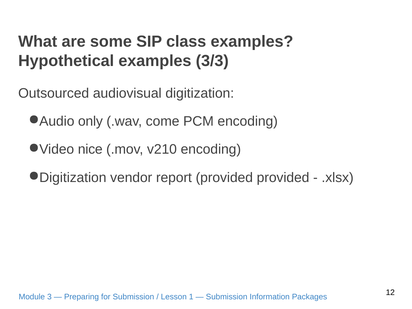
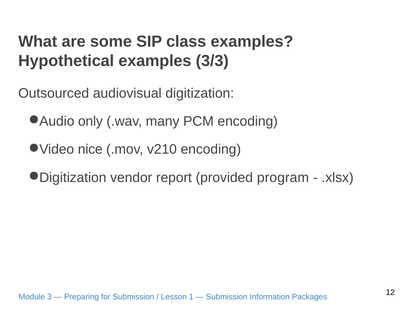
come: come -> many (163, 121)
provided provided: provided -> program (283, 178)
